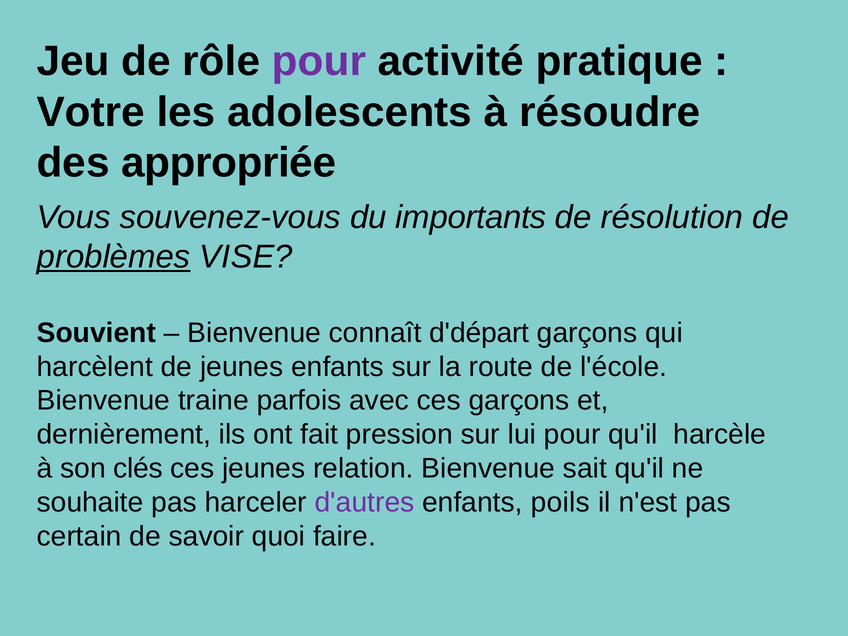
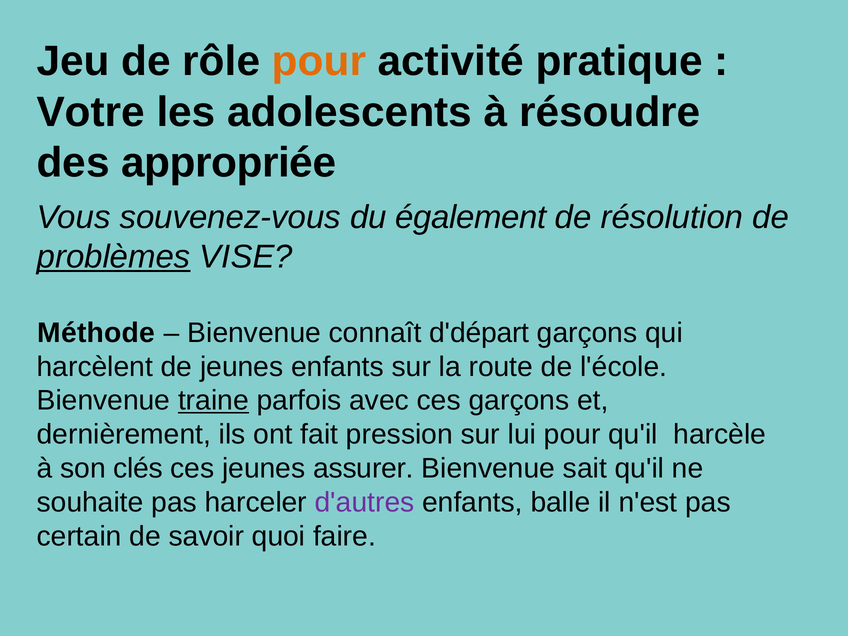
pour colour: purple -> orange (319, 61)
importants: importants -> également (471, 217)
Souvient: Souvient -> Méthode (96, 333)
traine underline: none -> present (213, 401)
relation: relation -> assurer (363, 468)
poils: poils -> balle (560, 502)
